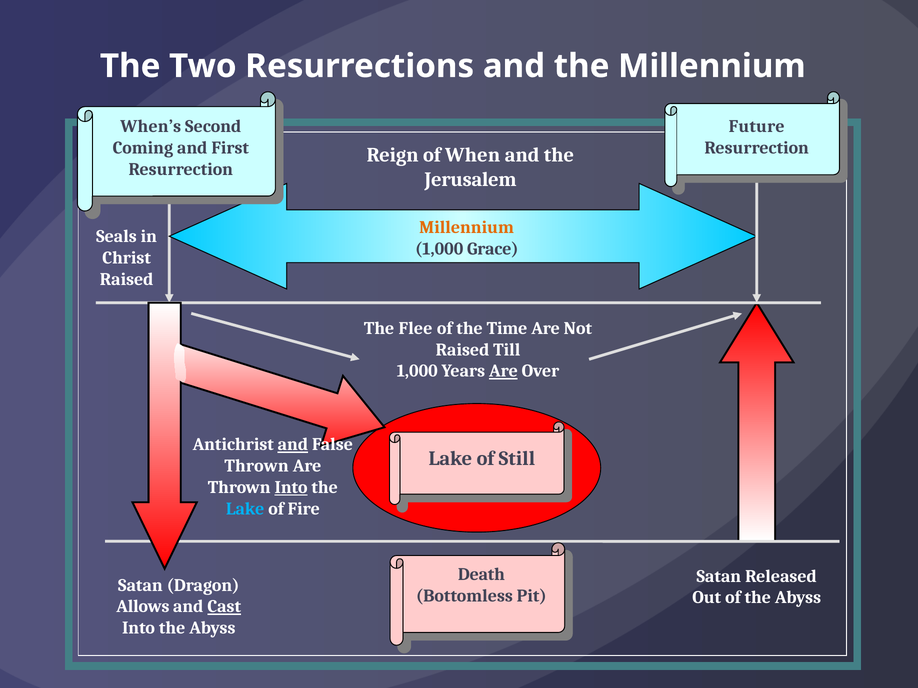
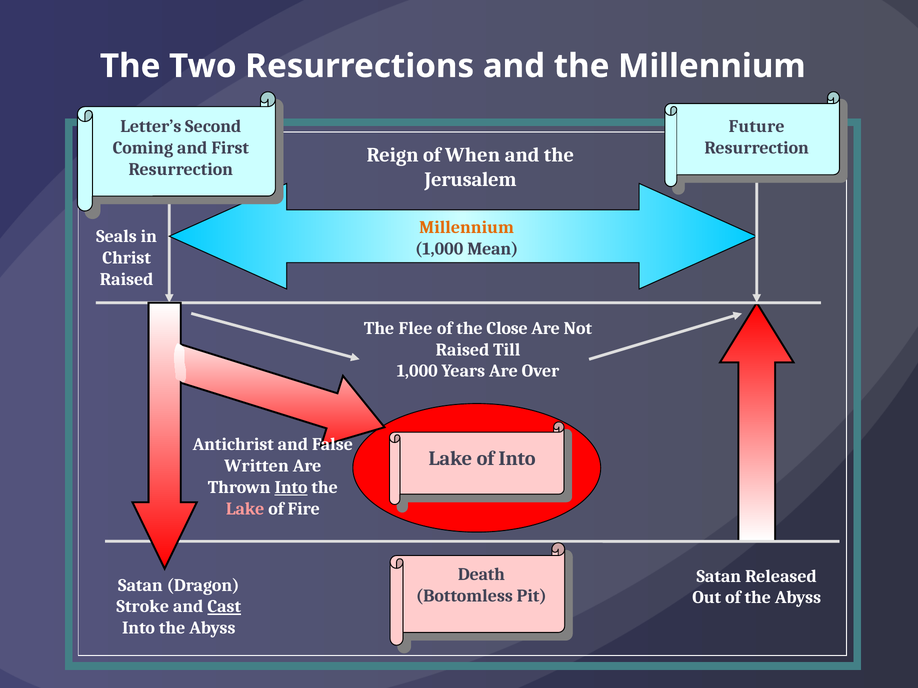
When’s: When’s -> Letter’s (151, 127)
Grace: Grace -> Mean (493, 249)
Time: Time -> Close (507, 328)
Are underline: present -> none (503, 371)
and underline: present -> none (293, 445)
of Still: Still -> Into (517, 459)
Thrown: Thrown -> Written (257, 466)
Lake colour: light blue -> pink (245, 509)
Allows: Allows -> Stroke (143, 607)
